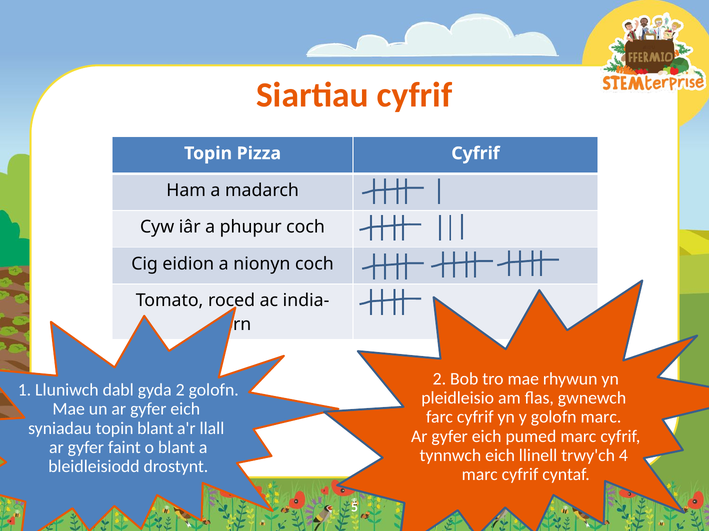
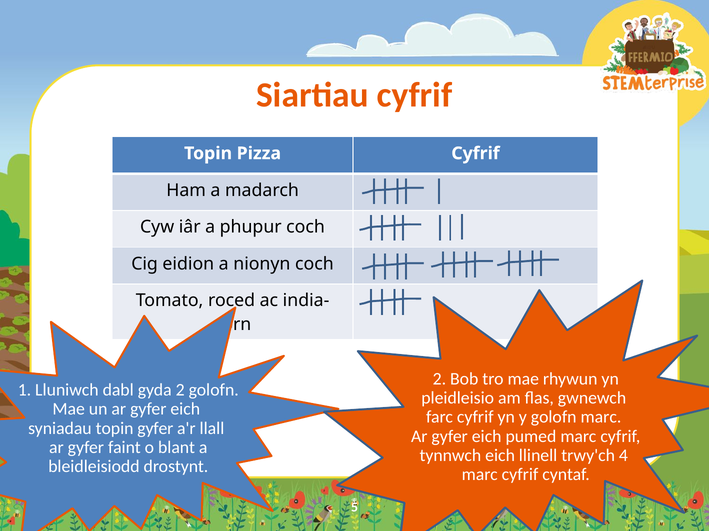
topin blant: blant -> gyfer (155, 429)
